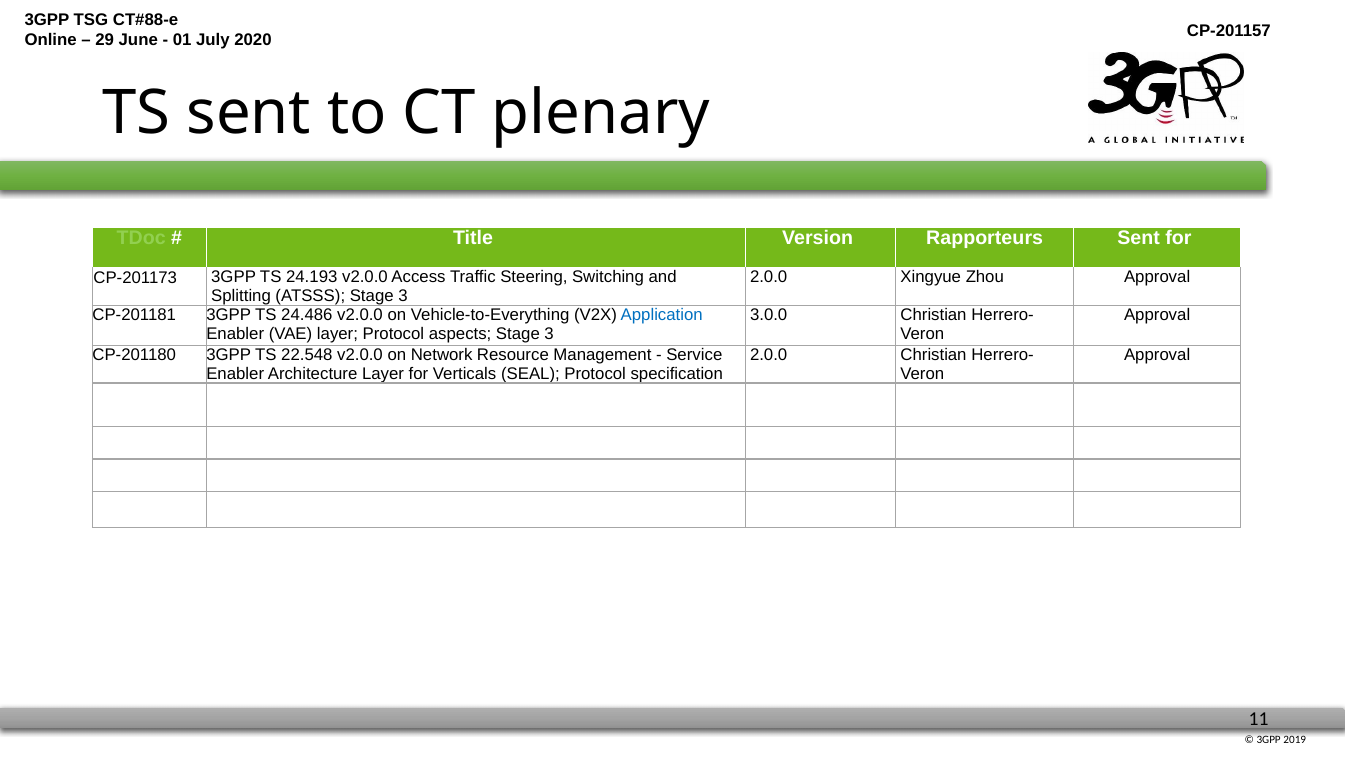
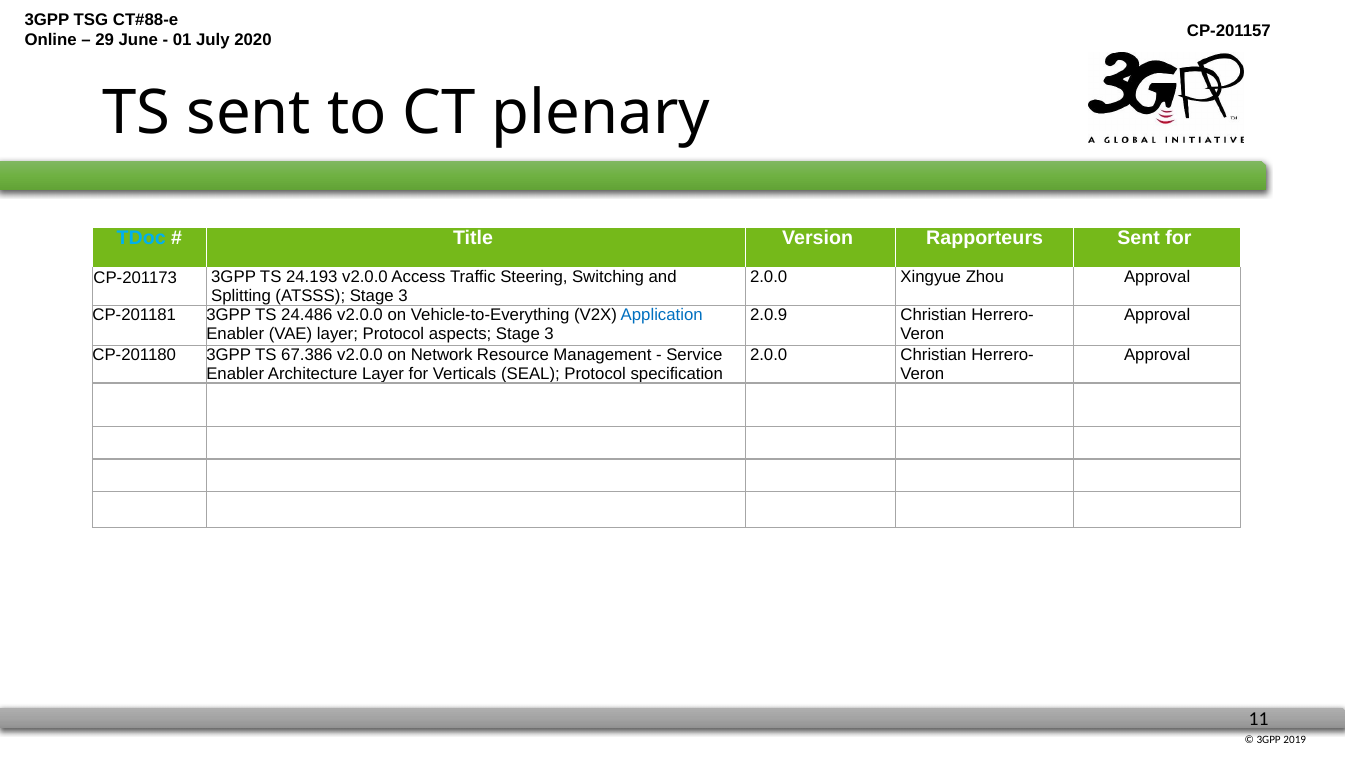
TDoc colour: light green -> light blue (141, 238)
3.0.0: 3.0.0 -> 2.0.9 (769, 315)
22.548: 22.548 -> 67.386 (307, 355)
